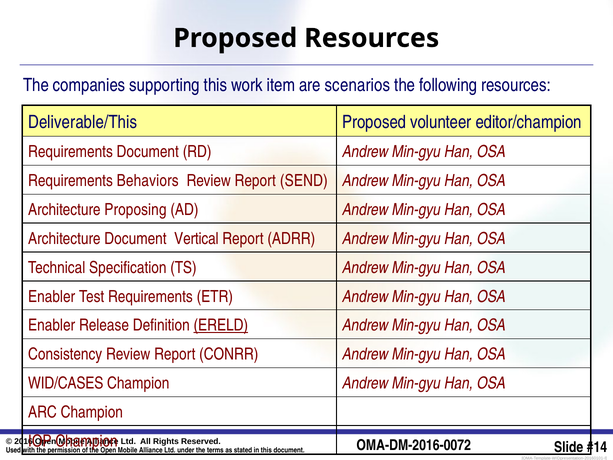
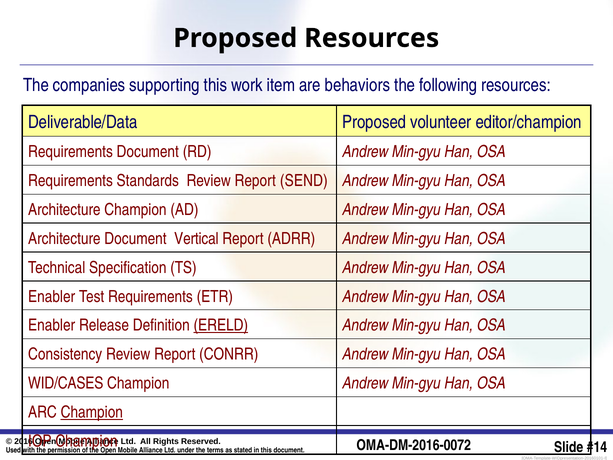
scenarios: scenarios -> behaviors (357, 85)
Deliverable/This: Deliverable/This -> Deliverable/Data (83, 122)
Behaviors: Behaviors -> Standards (148, 181)
Architecture Proposing: Proposing -> Champion (135, 210)
Champion underline: none -> present (92, 412)
